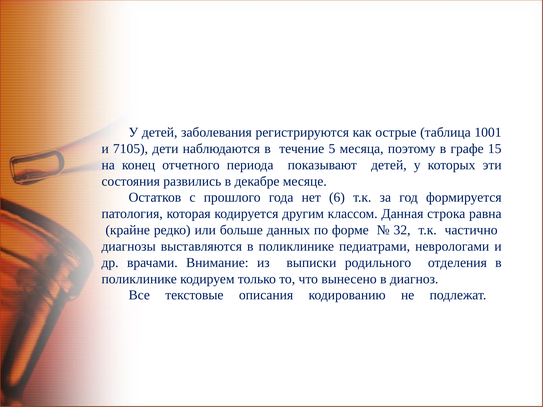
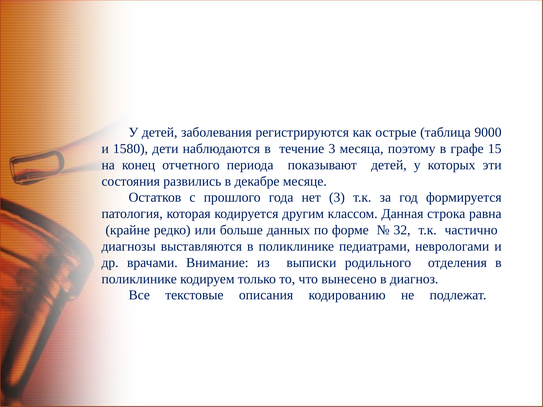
1001: 1001 -> 9000 (488, 132)
7105: 7105 -> 1580 (131, 149)
течение 5: 5 -> 3 (332, 149)
нет 6: 6 -> 3 (337, 198)
